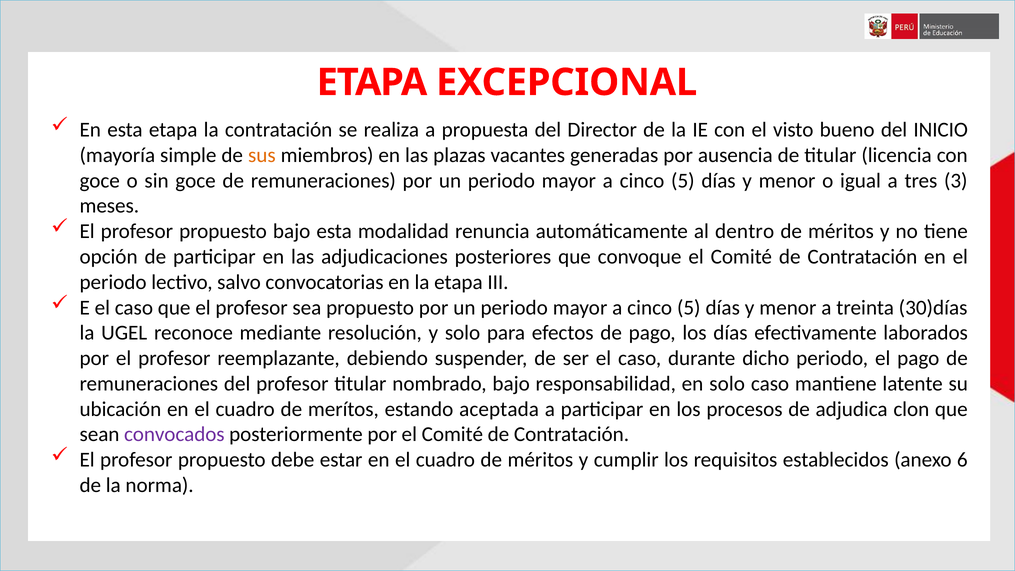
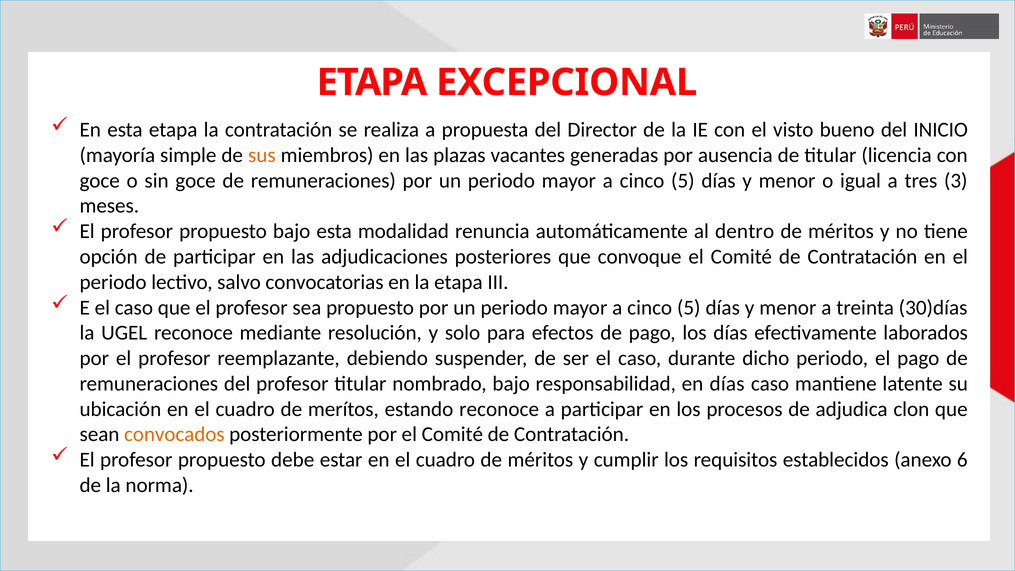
en solo: solo -> días (727, 384)
estando aceptada: aceptada -> reconoce (499, 409)
convocados colour: purple -> orange (174, 434)
